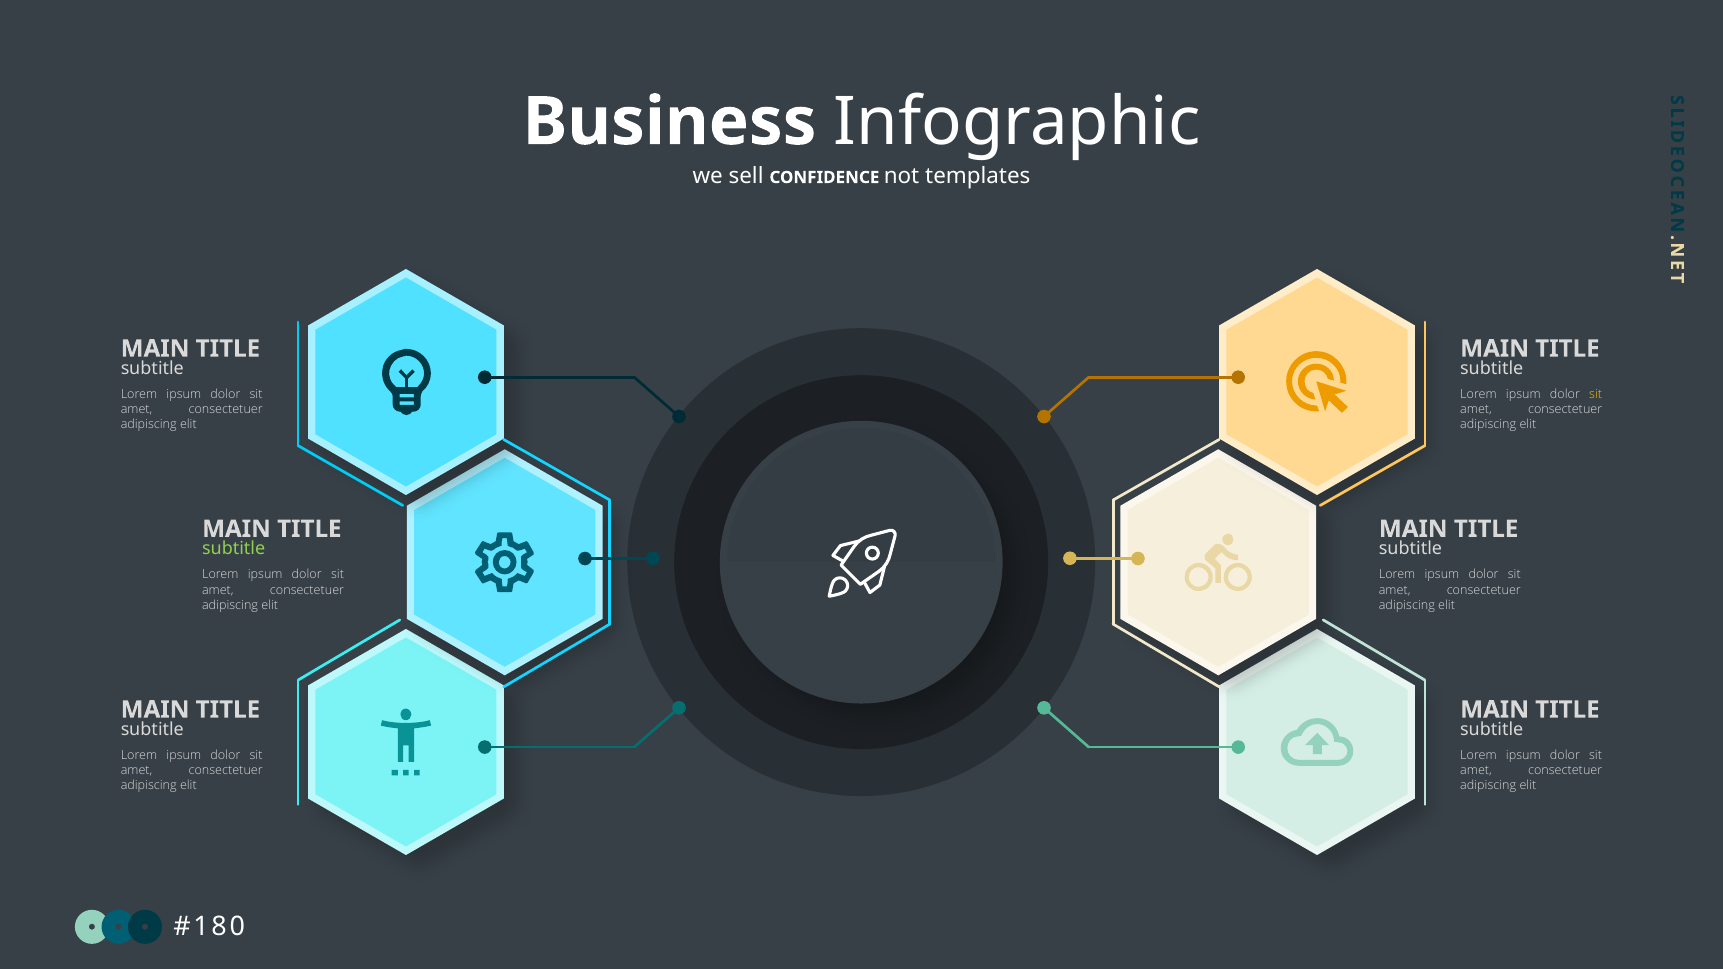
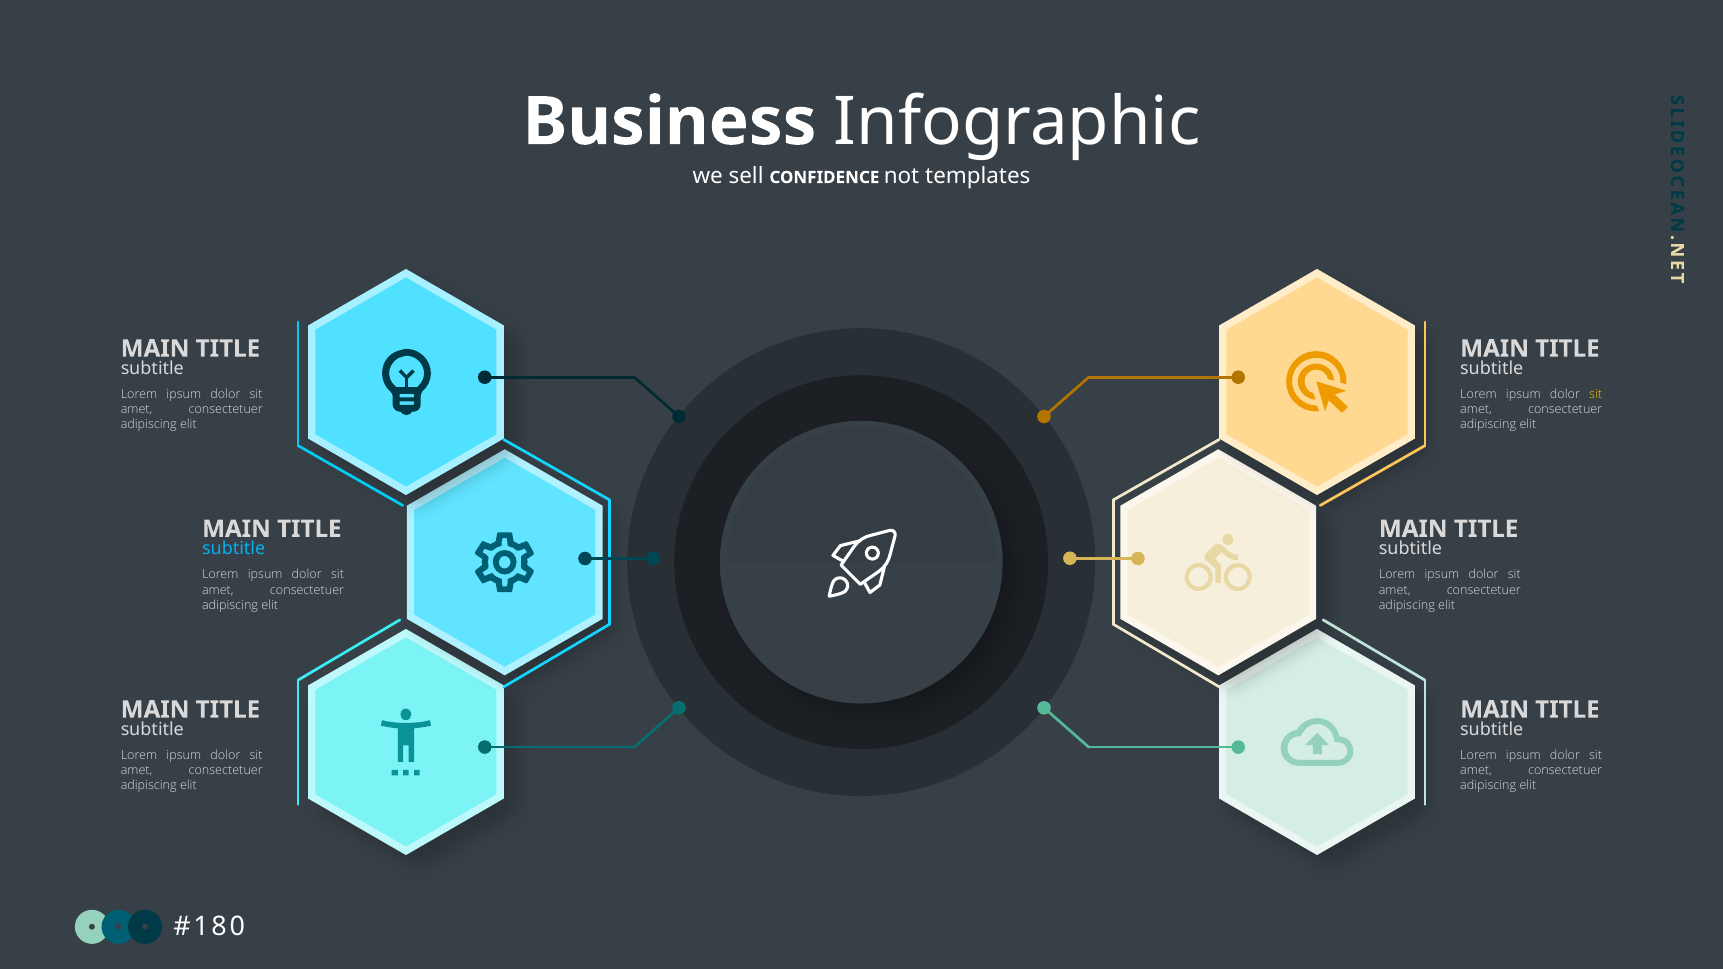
subtitle colour: light green -> light blue (234, 549)
